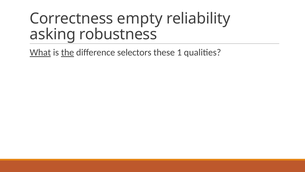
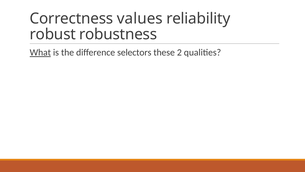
empty: empty -> values (140, 19)
asking: asking -> robust (53, 34)
the underline: present -> none (68, 52)
1: 1 -> 2 (179, 52)
